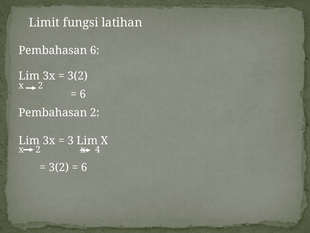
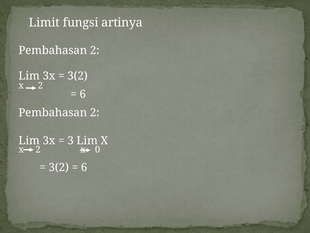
latihan: latihan -> artinya (122, 23)
6: 6 -> 2 (95, 50)
4: 4 -> 0 (98, 149)
